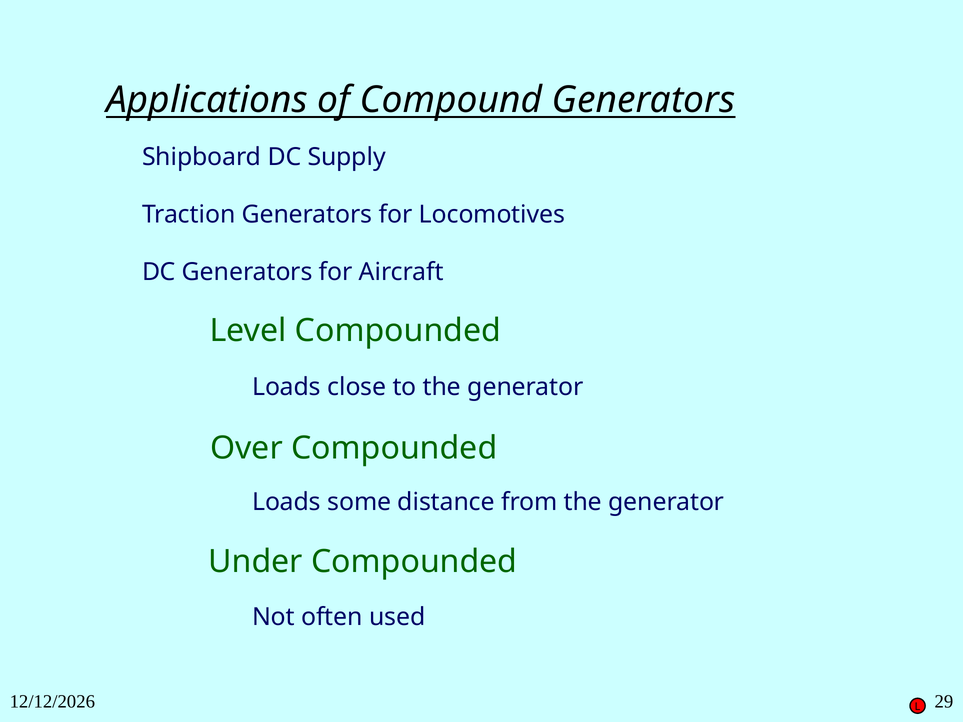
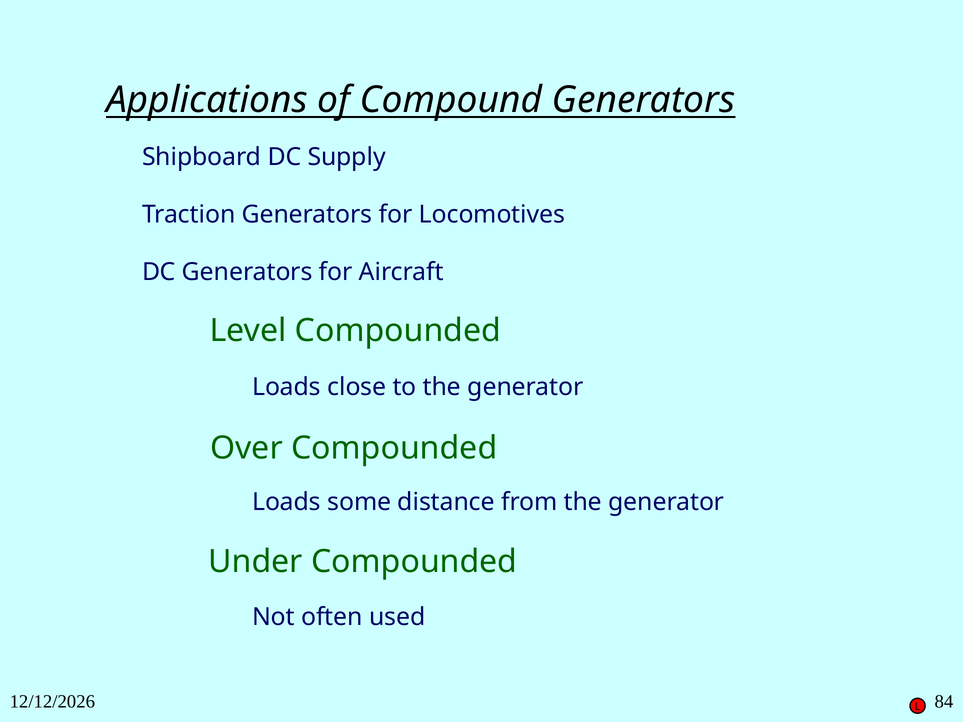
29: 29 -> 84 (944, 702)
